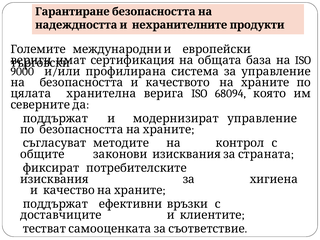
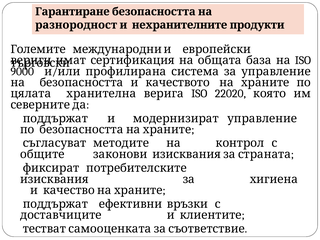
надеждността: надеждността -> разнородност (76, 25)
68094: 68094 -> 22020 (230, 94)
